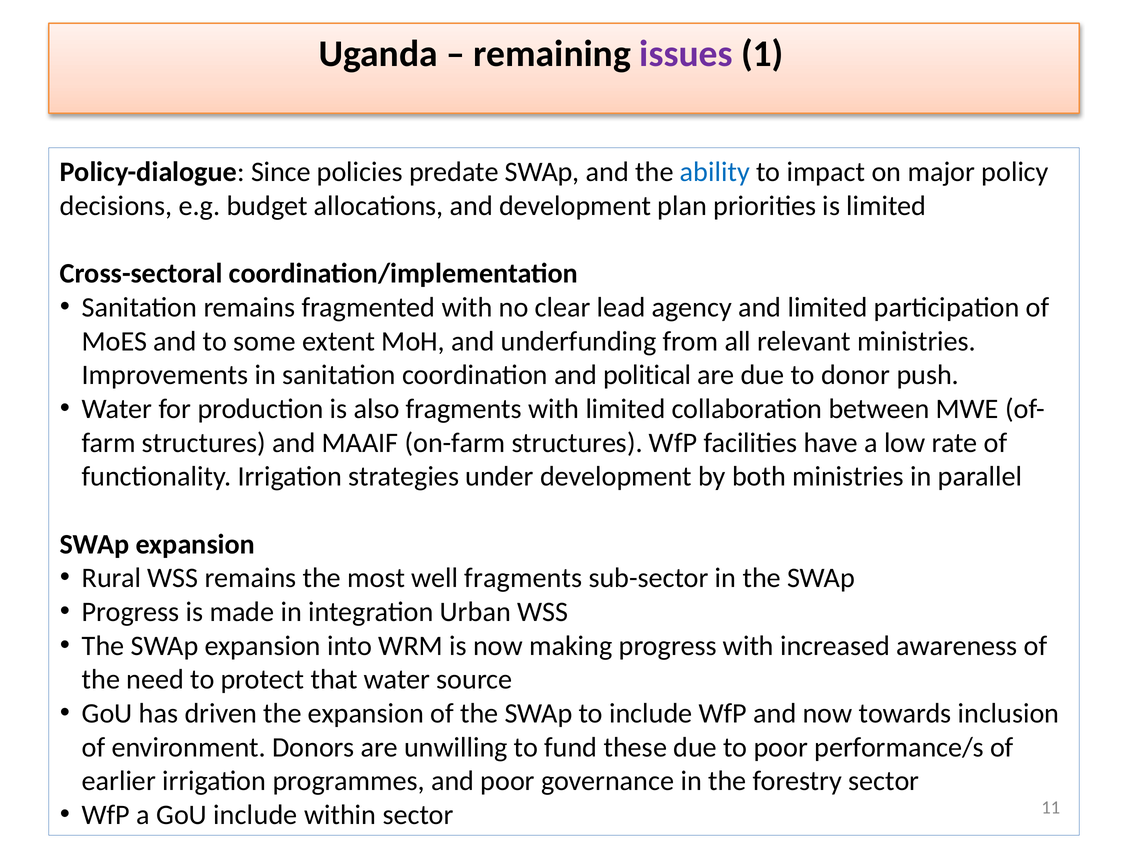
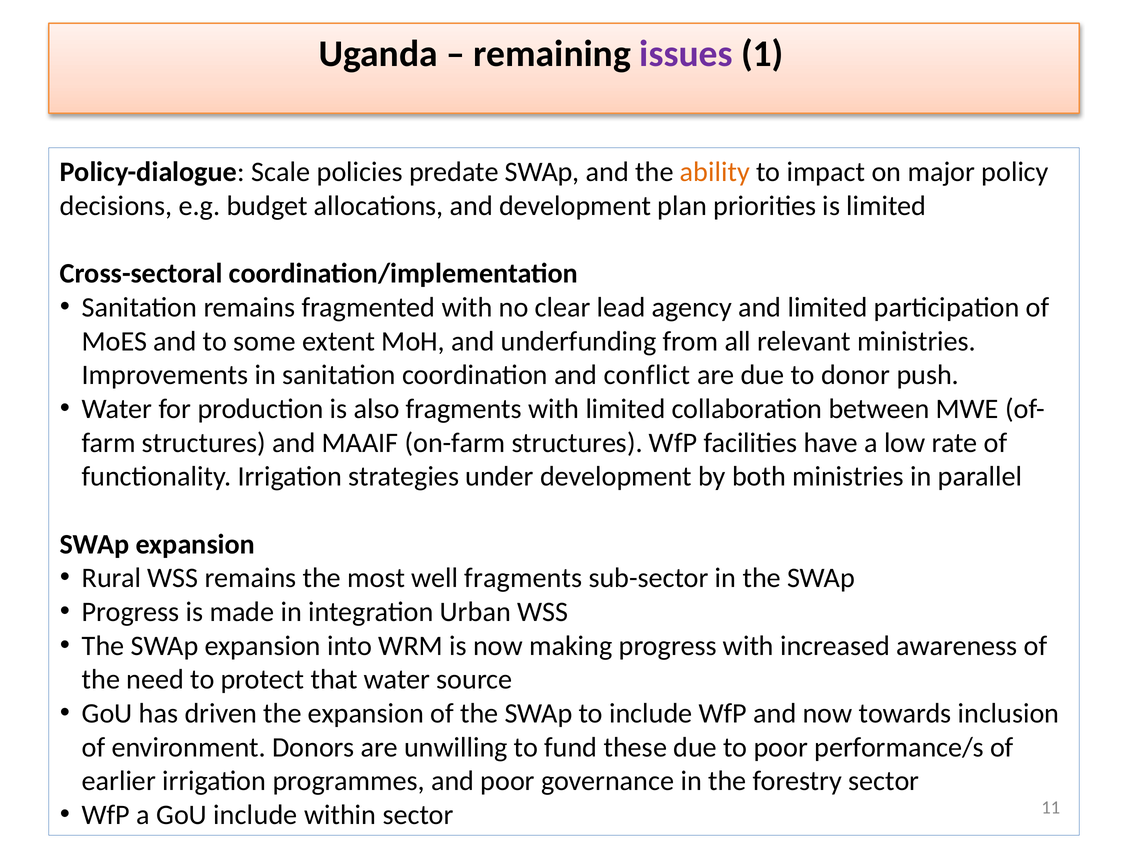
Since: Since -> Scale (281, 172)
ability colour: blue -> orange (715, 172)
political: political -> conflict (647, 375)
